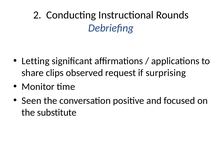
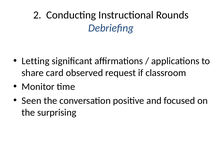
clips: clips -> card (55, 73)
surprising: surprising -> classroom (166, 73)
substitute: substitute -> surprising (57, 112)
